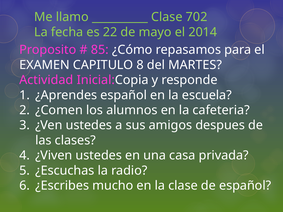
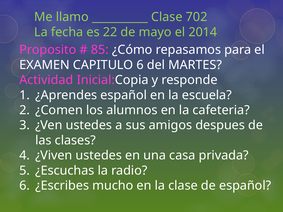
CAPITULO 8: 8 -> 6 (140, 65)
